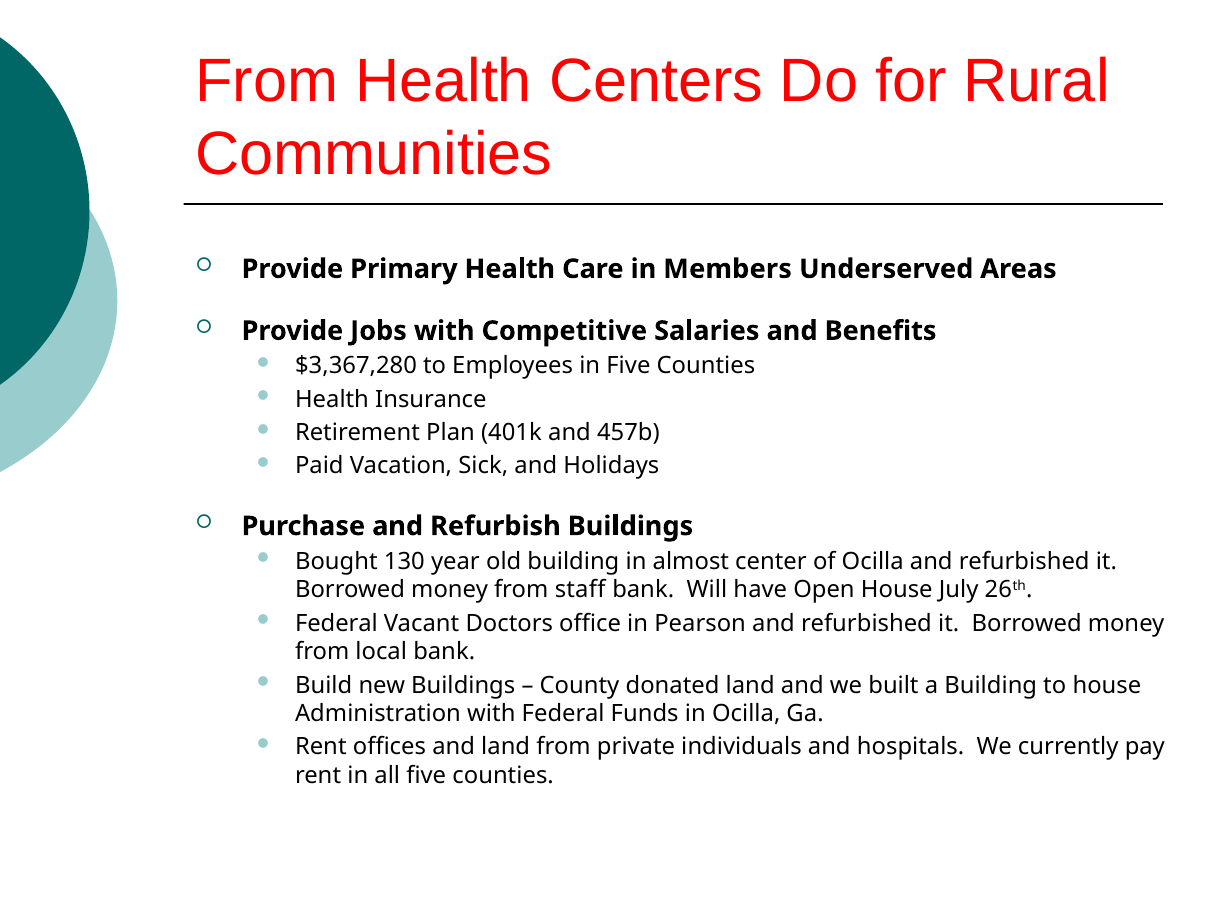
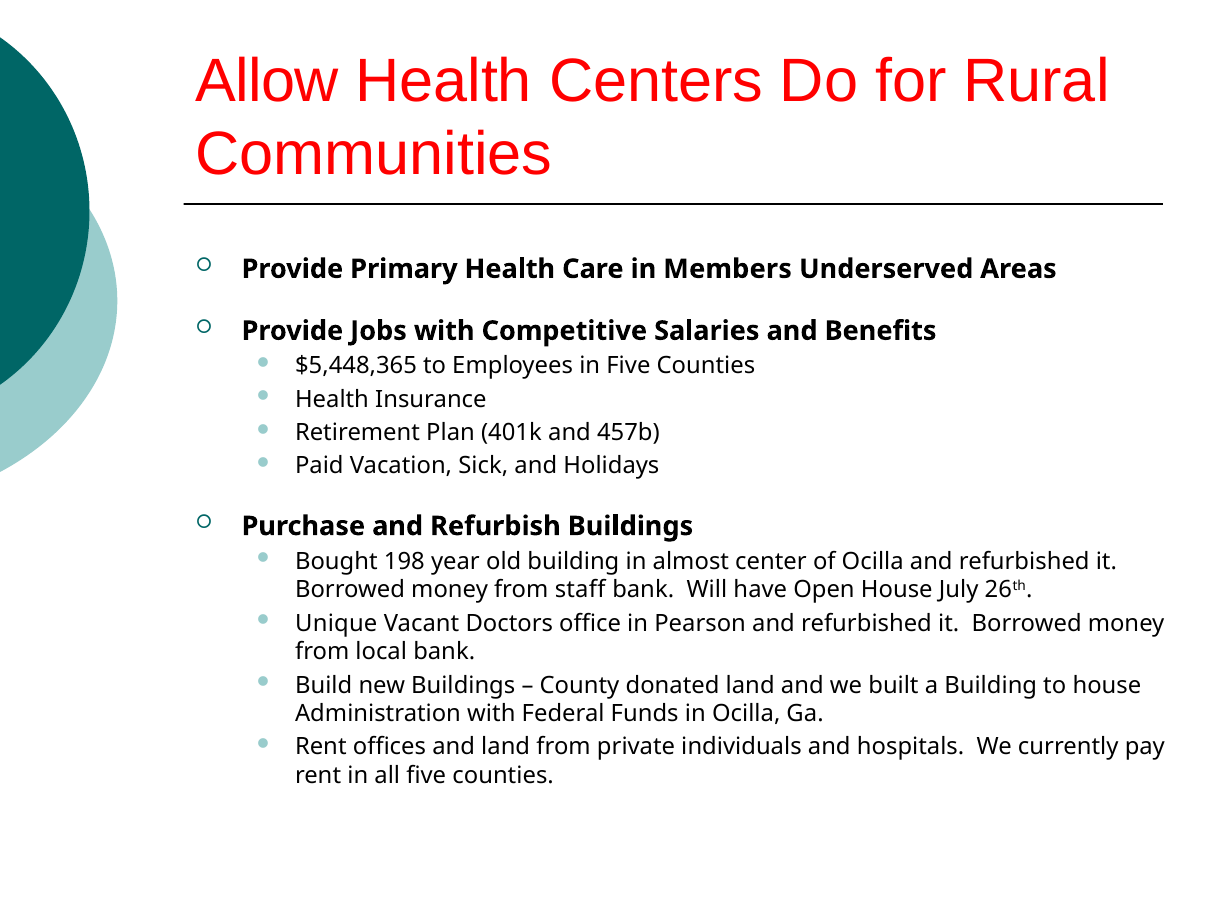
From: From -> Allow (267, 81)
$3,367,280: $3,367,280 -> $5,448,365 (356, 366)
130: 130 -> 198 (404, 561)
Federal: Federal -> Unique (336, 623)
